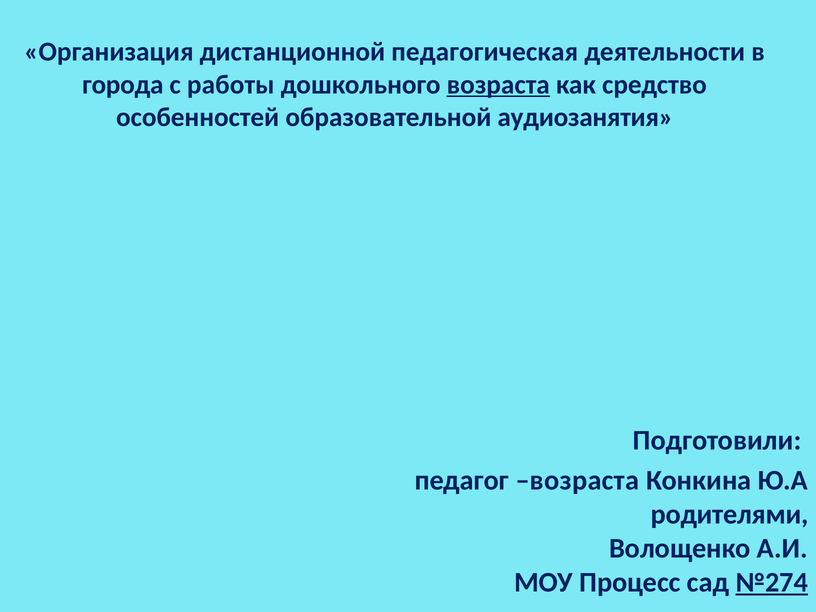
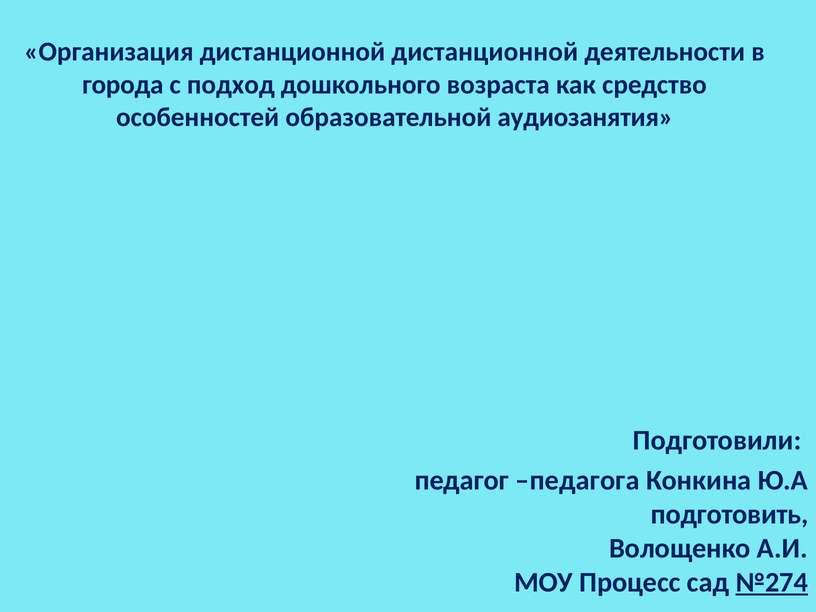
дистанционной педагогическая: педагогическая -> дистанционной (485, 52)
работы: работы -> подход (231, 85)
возраста underline: present -> none (498, 85)
педагог возраста: возраста -> педагога (577, 480)
родителями: родителями -> подготовить (730, 514)
